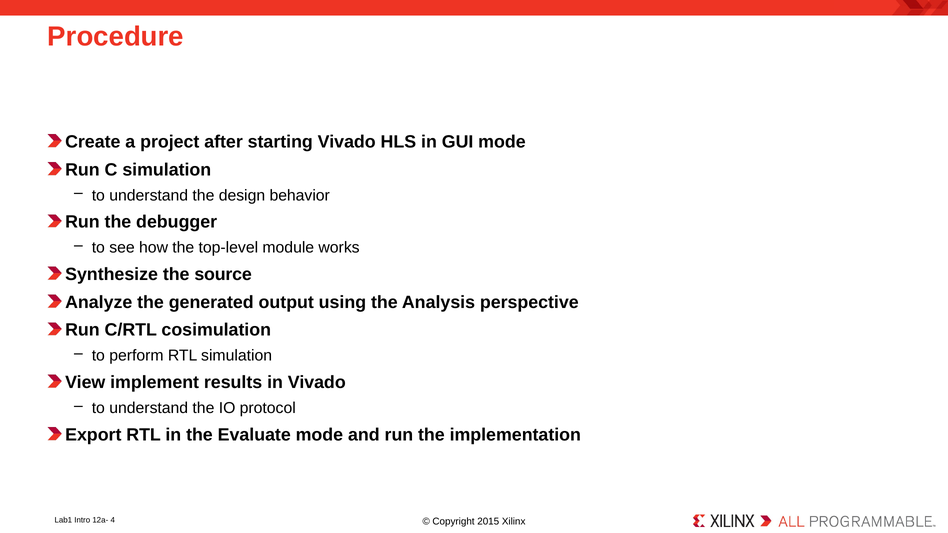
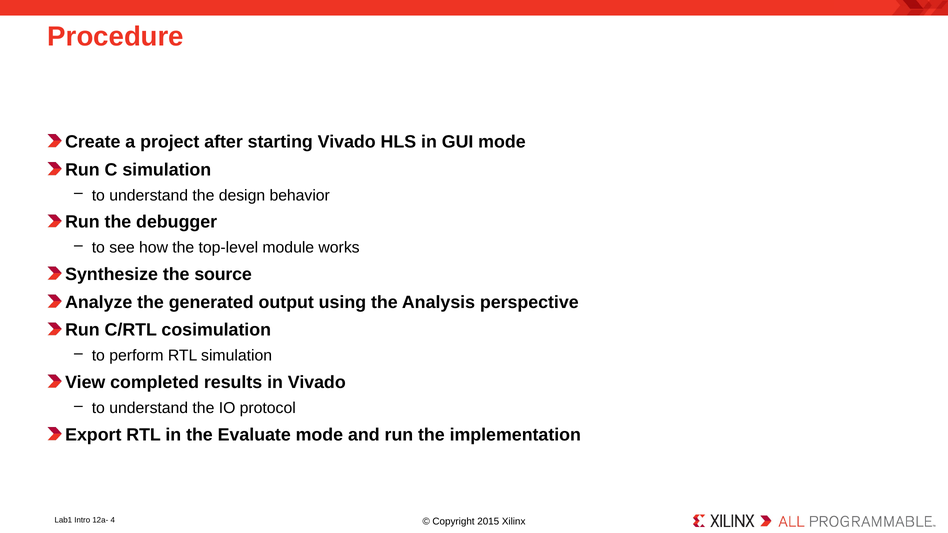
implement: implement -> completed (155, 383)
